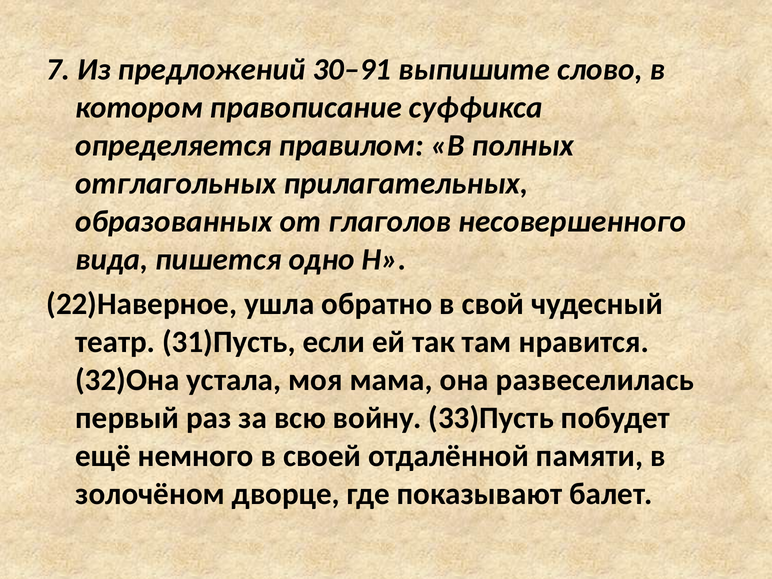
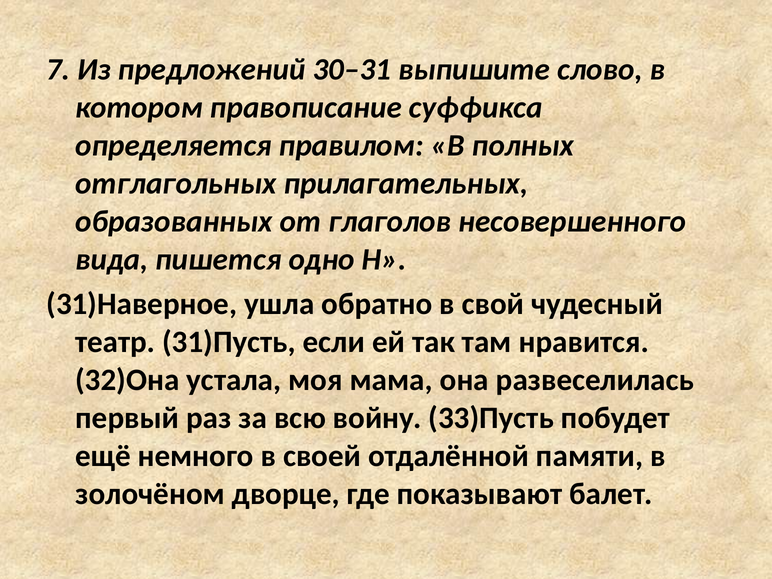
30–91: 30–91 -> 30–31 (352, 70)
22)Наверное: 22)Наверное -> 31)Наверное (142, 304)
